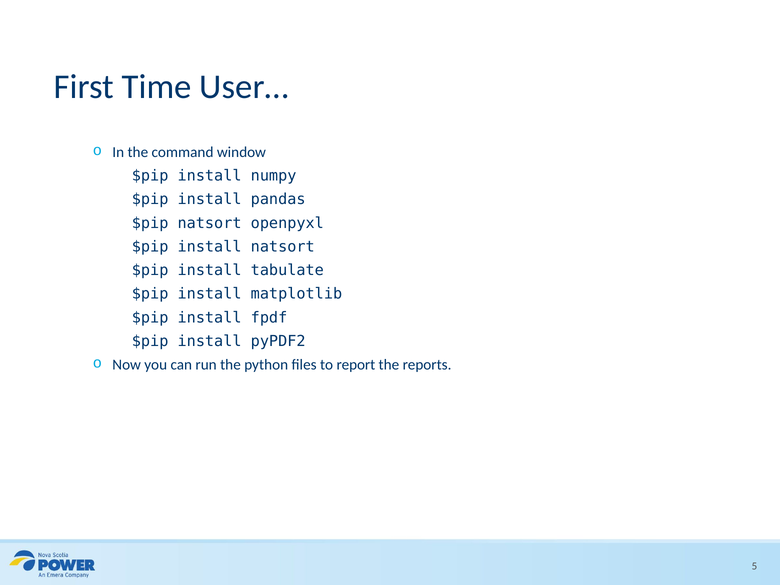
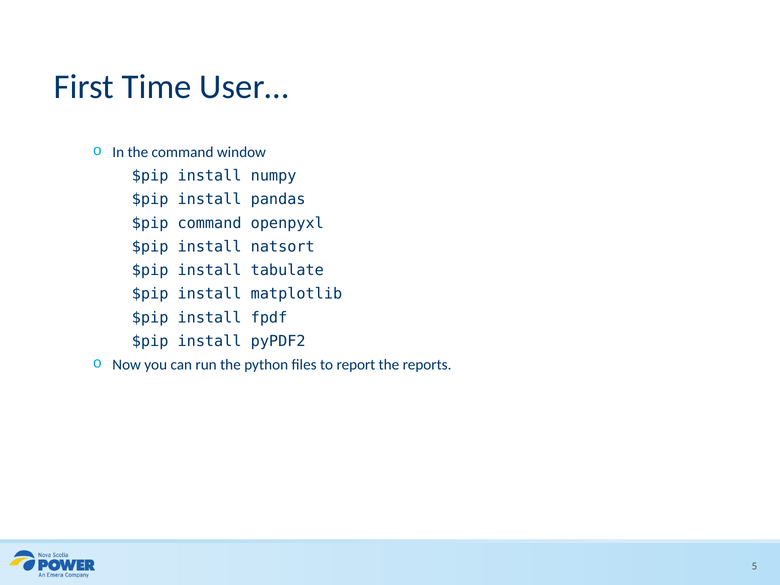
$pip natsort: natsort -> command (210, 223)
